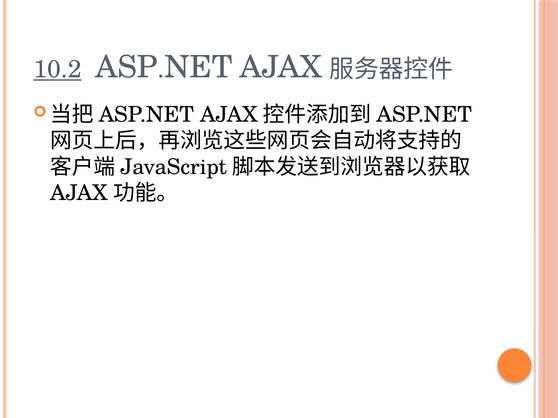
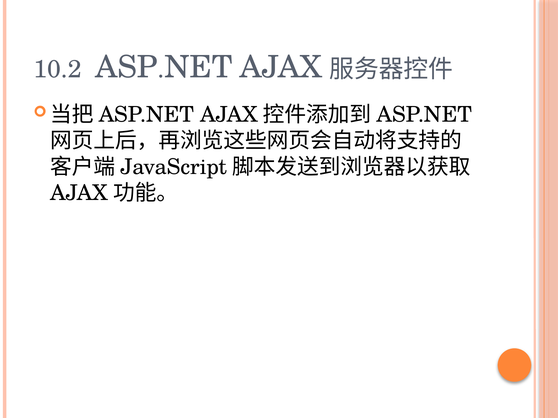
10.2 underline: present -> none (57, 69)
